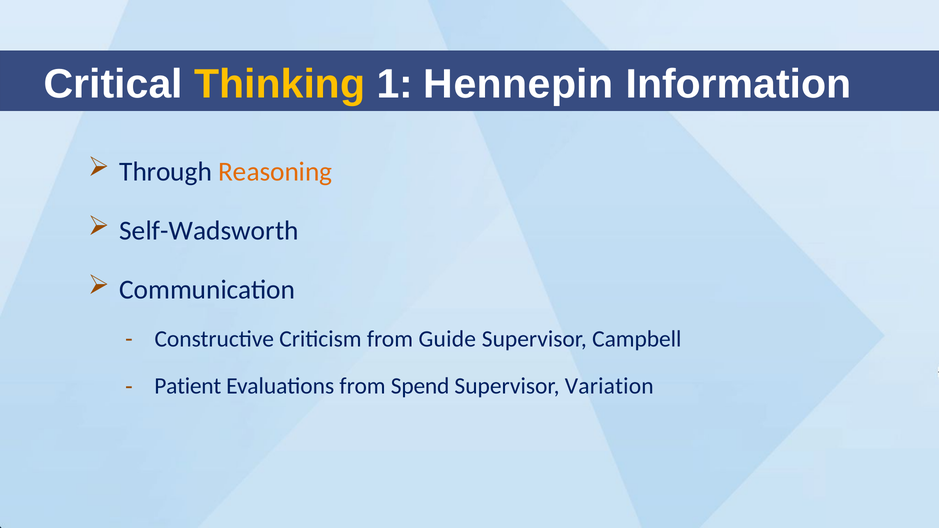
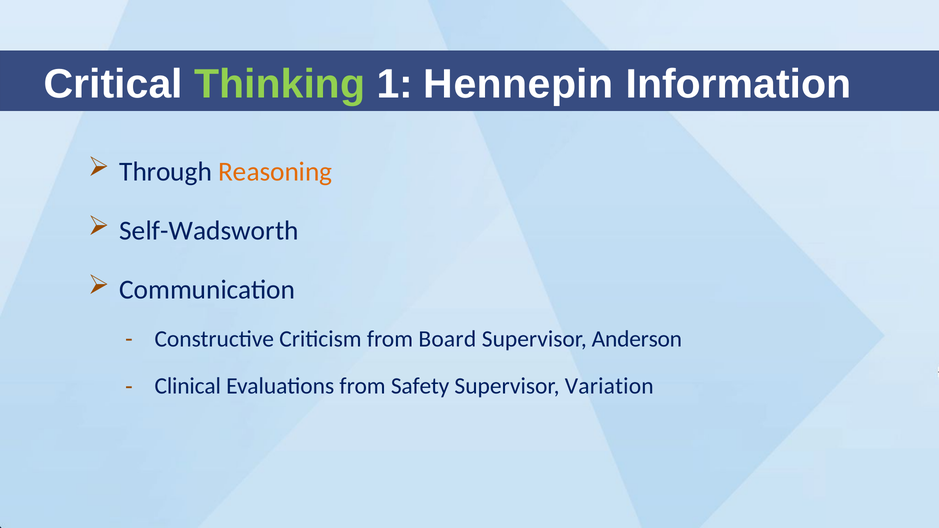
Thinking colour: yellow -> light green (280, 84)
Guide: Guide -> Board (447, 339)
Campbell: Campbell -> Anderson (637, 339)
Patient: Patient -> Clinical (188, 386)
Spend: Spend -> Safety (420, 386)
